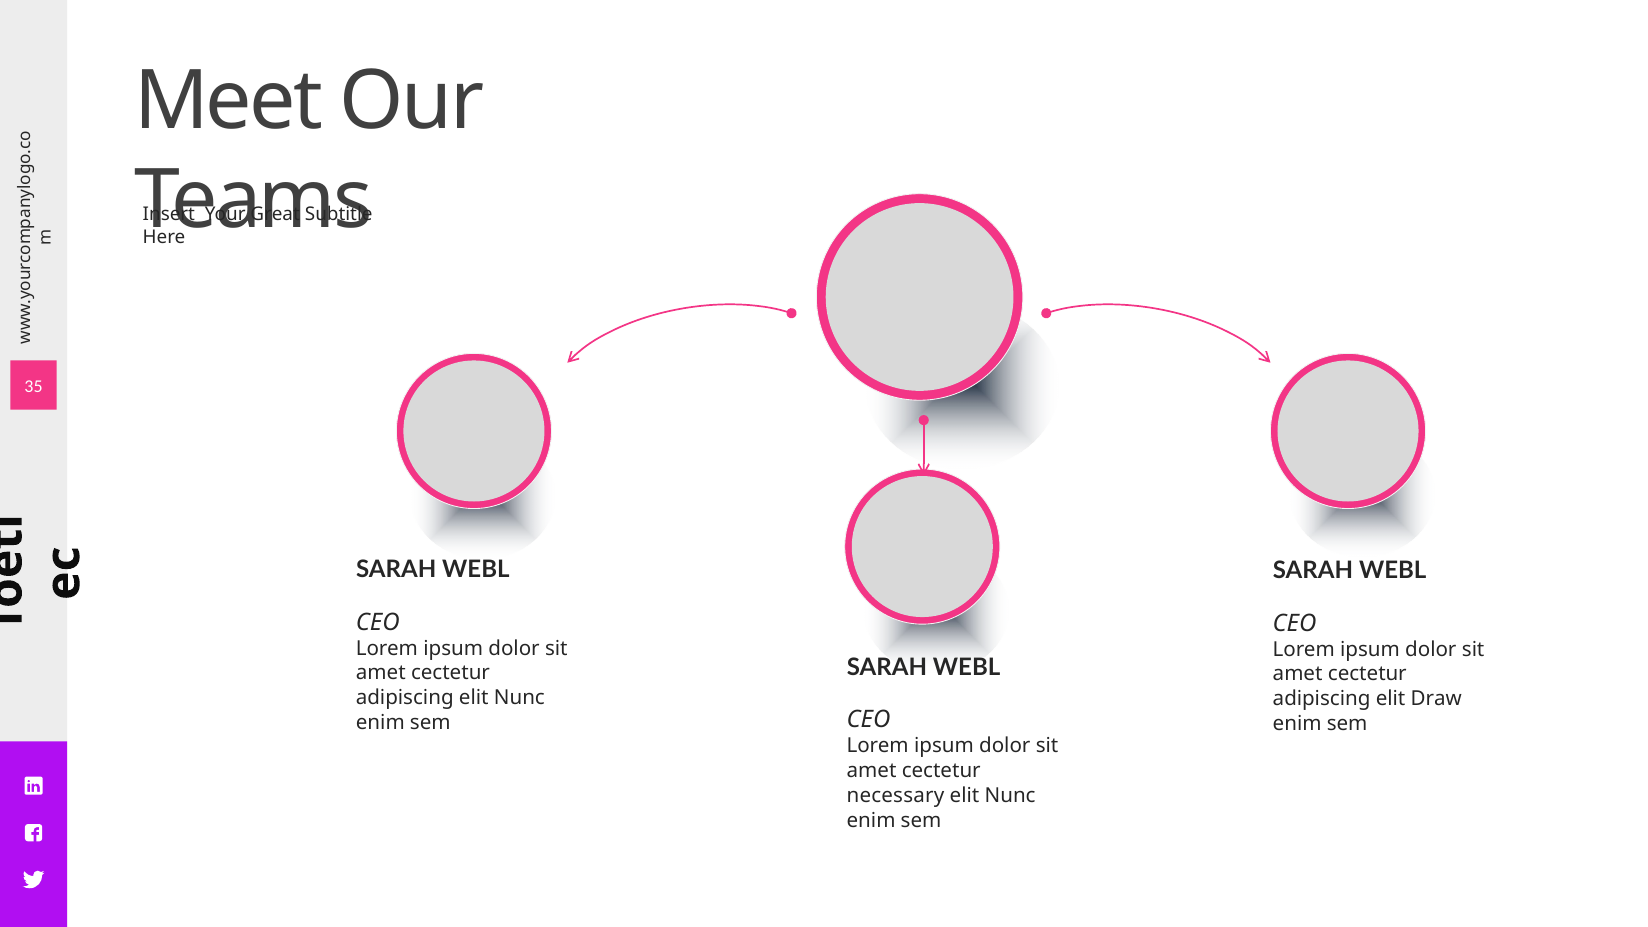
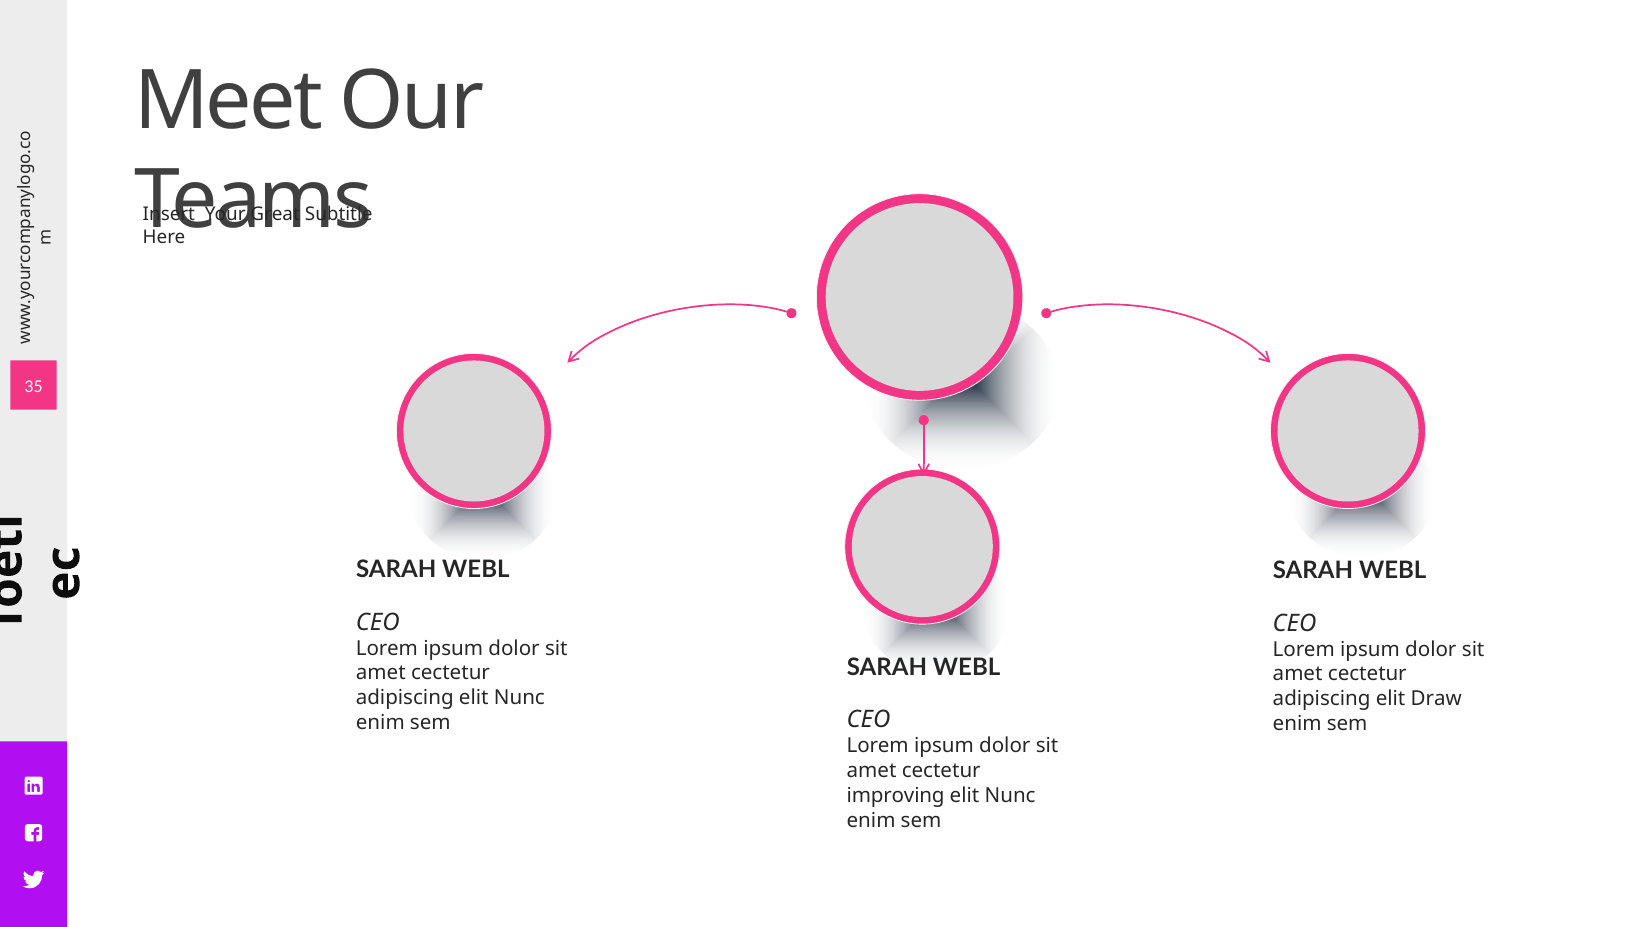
necessary: necessary -> improving (896, 795)
